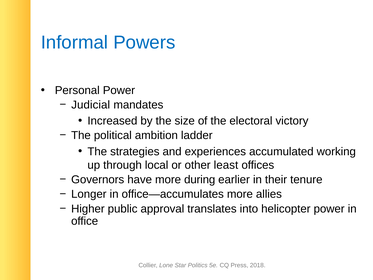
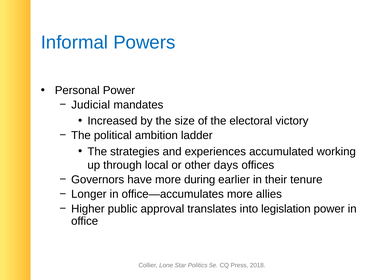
least: least -> days (226, 165)
helicopter: helicopter -> legislation (286, 209)
